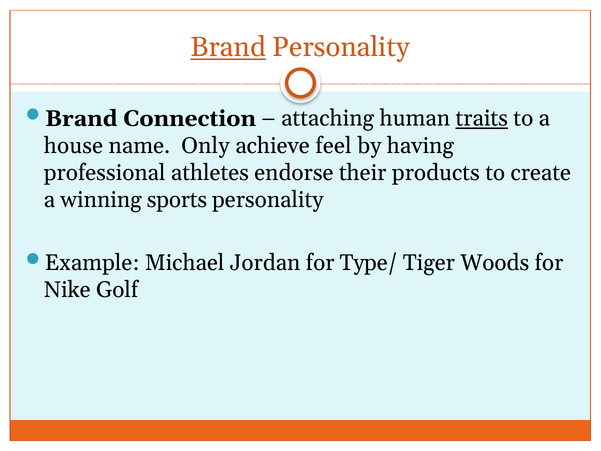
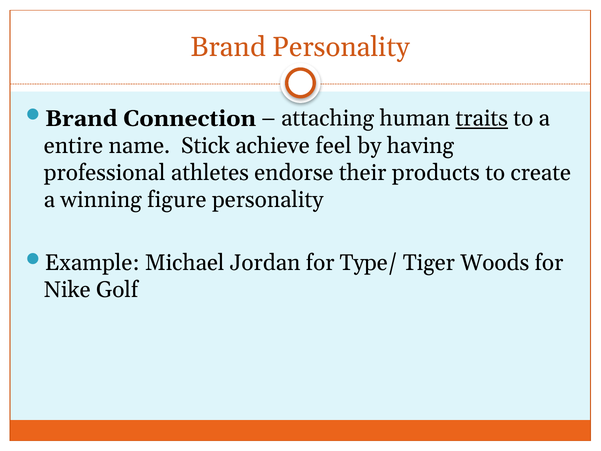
Brand underline: present -> none (228, 47)
house: house -> entire (73, 146)
Only: Only -> Stick (206, 146)
sports: sports -> figure (177, 200)
